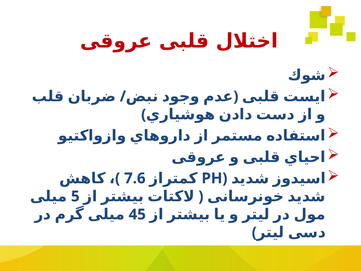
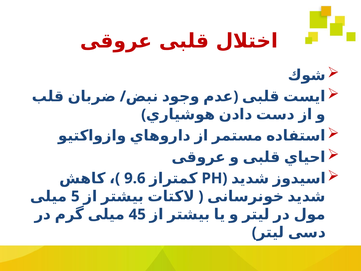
7.6: 7.6 -> 9.6 (135, 178)
